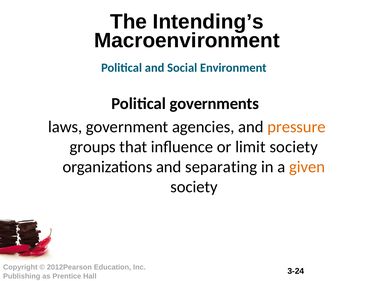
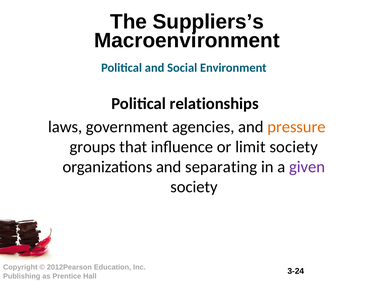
Intending’s: Intending’s -> Suppliers’s (208, 22)
governments: governments -> relationships (214, 103)
given colour: orange -> purple (307, 167)
